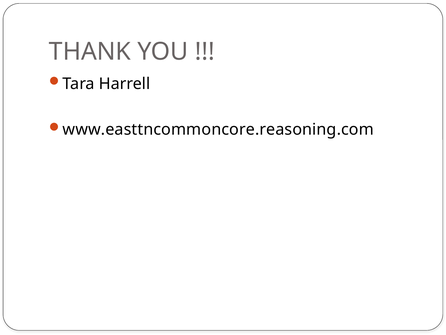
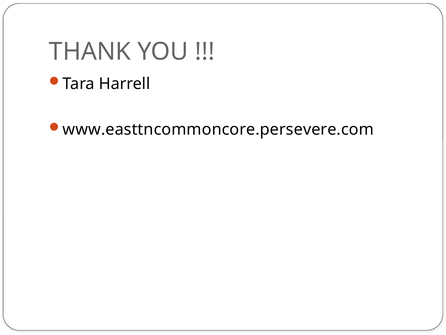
www.easttncommoncore.reasoning.com: www.easttncommoncore.reasoning.com -> www.easttncommoncore.persevere.com (218, 129)
